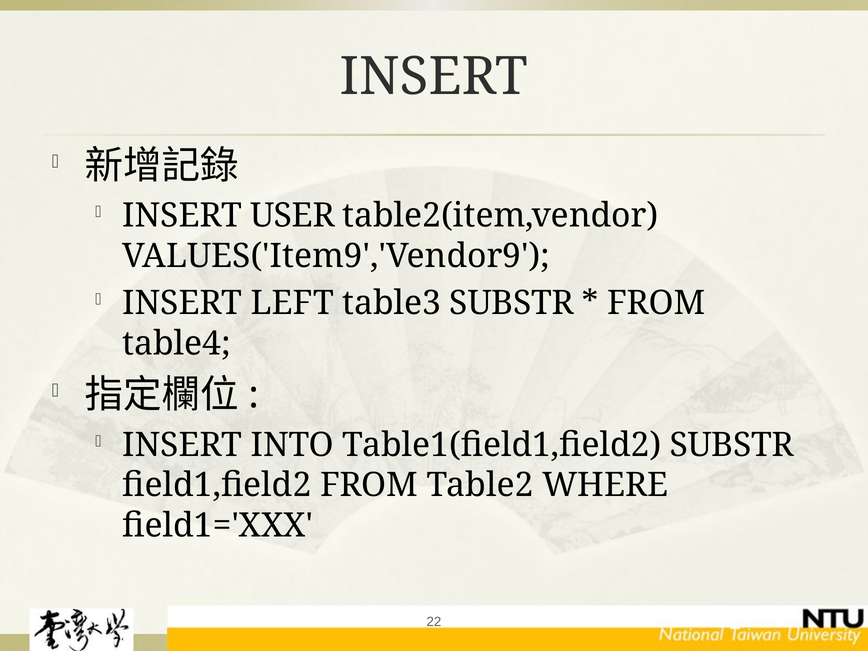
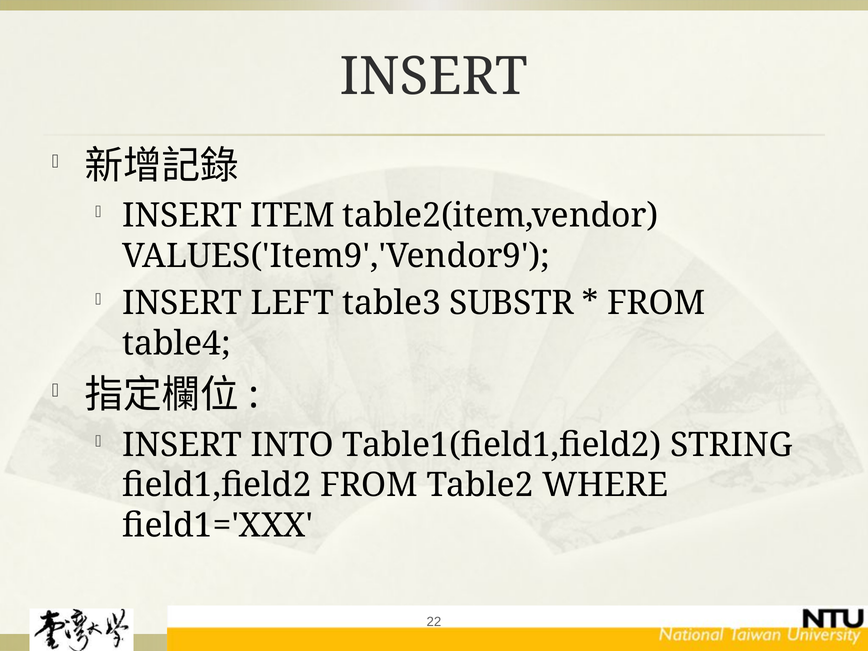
USER: USER -> ITEM (292, 216)
Table1(field1,field2 SUBSTR: SUBSTR -> STRING (732, 445)
